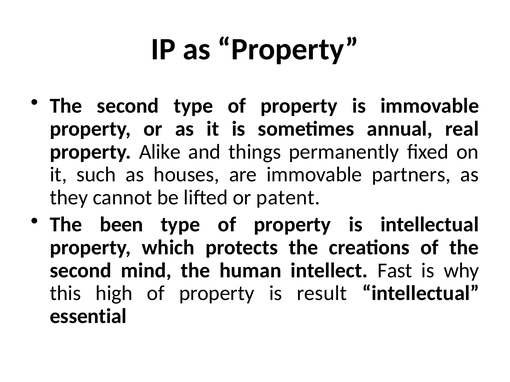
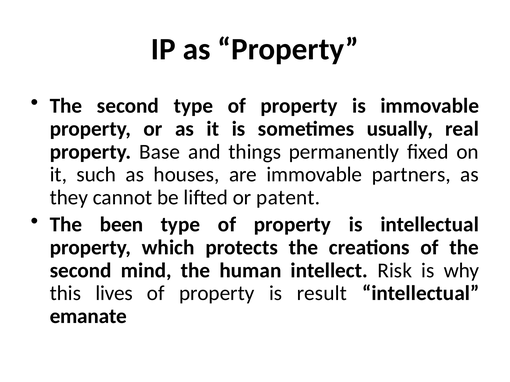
annual: annual -> usually (400, 129)
Alike: Alike -> Base (160, 152)
Fast: Fast -> Risk (395, 271)
high: high -> lives (114, 294)
essential: essential -> emanate (88, 317)
